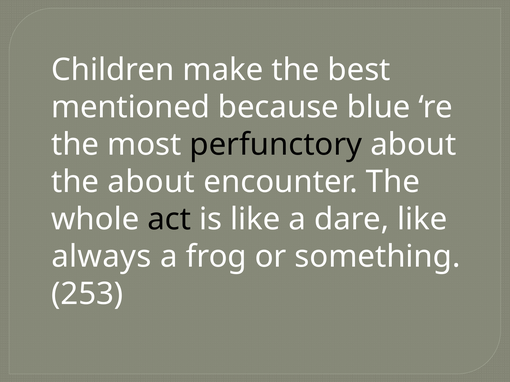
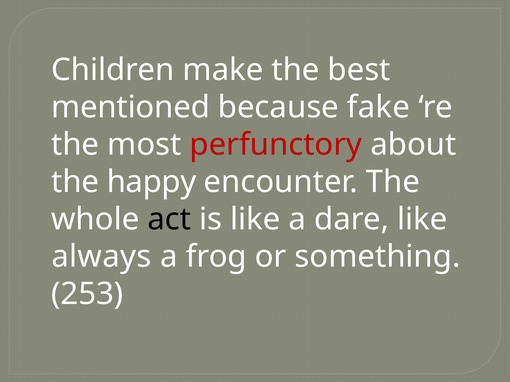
blue: blue -> fake (378, 107)
perfunctory colour: black -> red (276, 145)
the about: about -> happy (152, 182)
